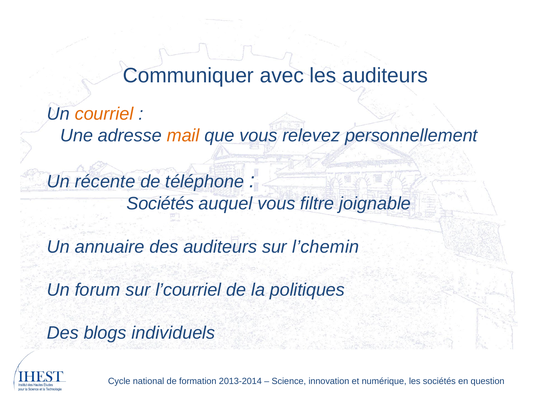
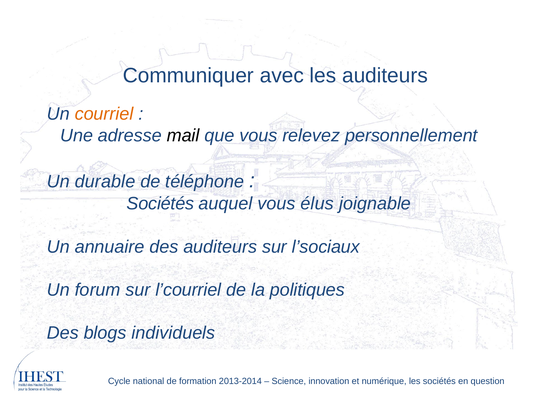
mail colour: orange -> black (183, 135)
récente: récente -> durable (105, 181)
filtre: filtre -> élus (317, 203)
l’chemin: l’chemin -> l’sociaux (326, 246)
